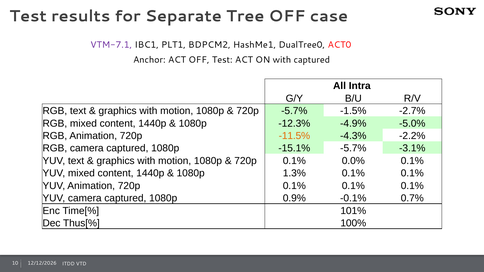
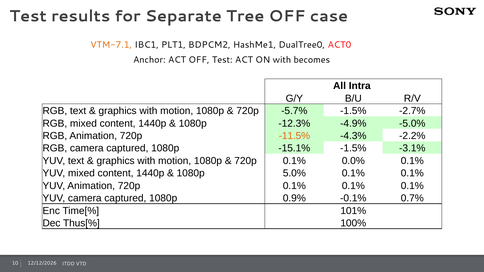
VTM-7.1 colour: purple -> orange (111, 45)
with captured: captured -> becomes (312, 60)
-15.1% -5.7%: -5.7% -> -1.5% (353, 148)
1.3%: 1.3% -> 5.0% (294, 173)
